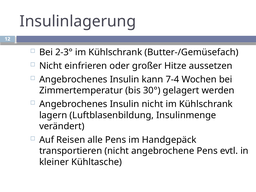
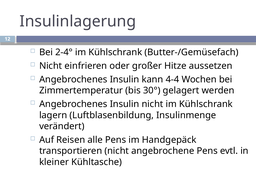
2-3°: 2-3° -> 2-4° (64, 52)
7-4: 7-4 -> 4-4 (172, 79)
